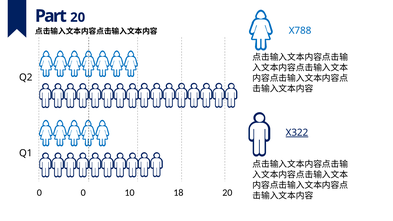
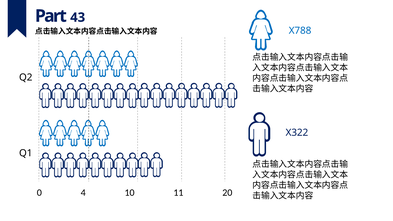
Part 20: 20 -> 43 (78, 17)
X322 underline: present -> none (297, 133)
0 0: 0 -> 4 (83, 193)
18: 18 -> 11 (178, 193)
